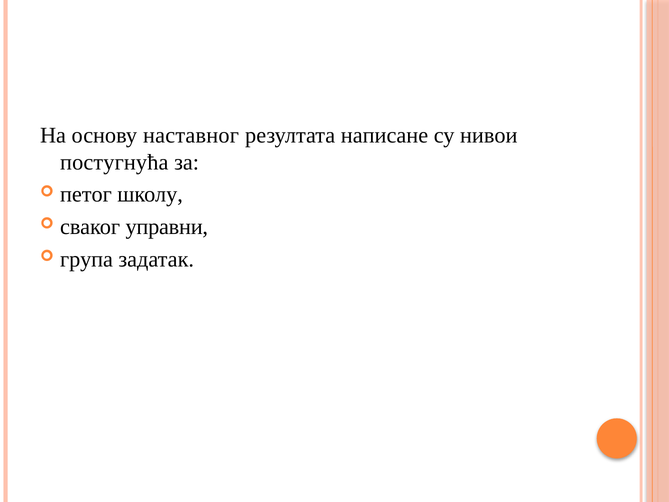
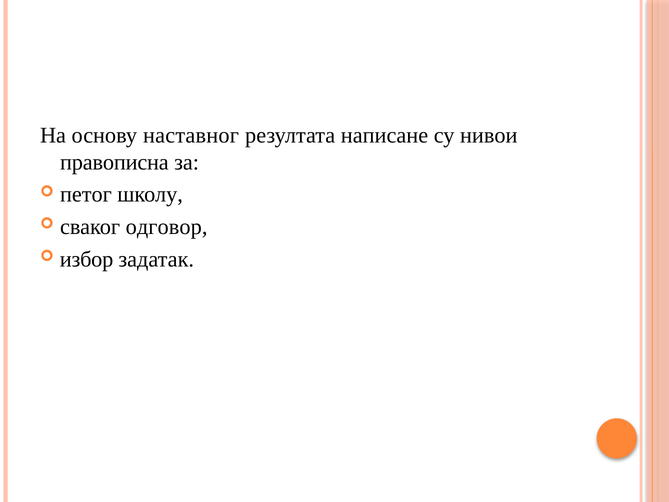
постугнућа: постугнућа -> правописна (114, 162)
управни: управни -> одговор (167, 227)
група: група -> избор (87, 259)
